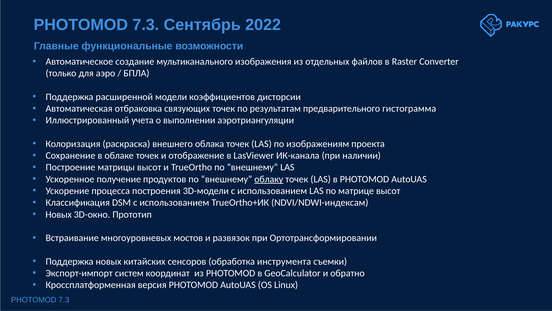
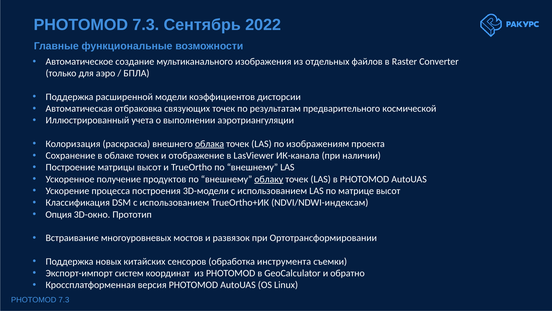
гистограмма: гистограмма -> космической (409, 108)
облака underline: none -> present (210, 144)
Новых: Новых -> Опция (59, 214)
